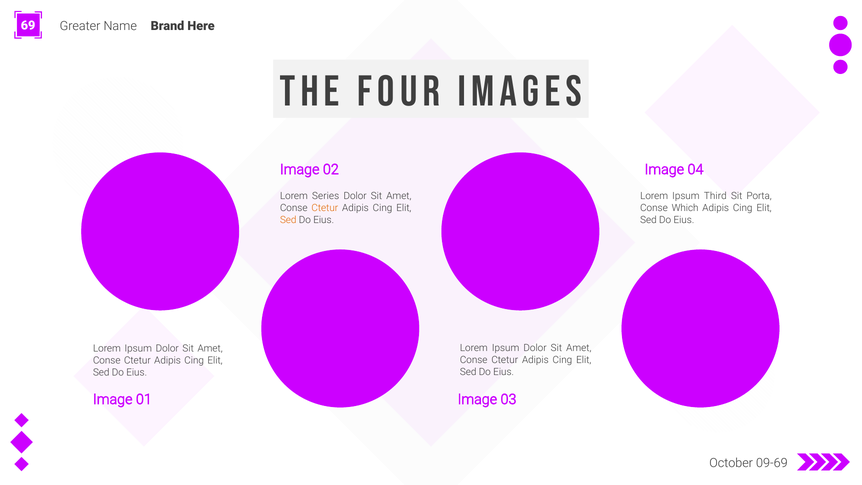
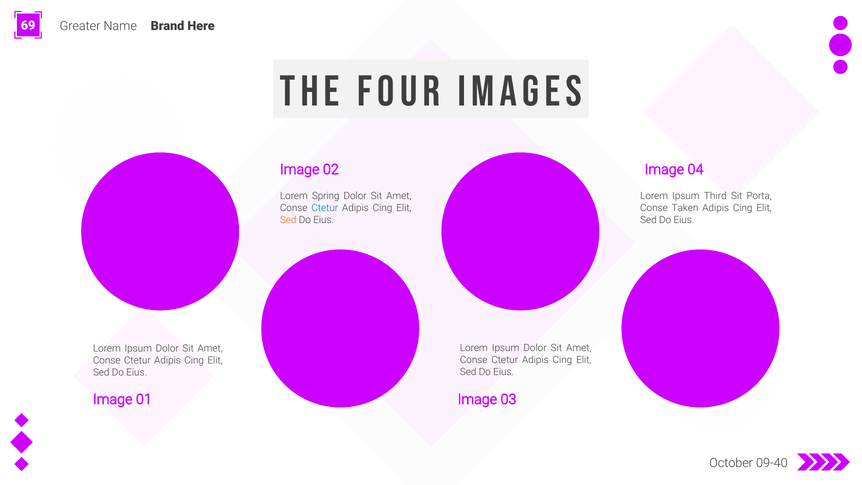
Series: Series -> Spring (326, 196)
Ctetur colour: orange -> blue (325, 208)
Which: Which -> Taken (685, 208)
09-69: 09-69 -> 09-40 (772, 463)
